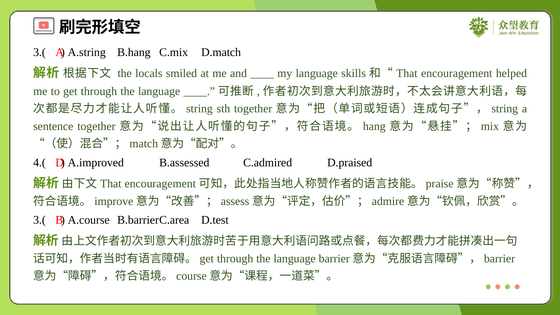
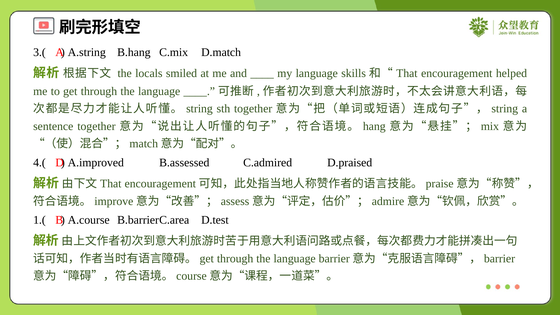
3.(: 3.( -> 1.( (39, 220)
